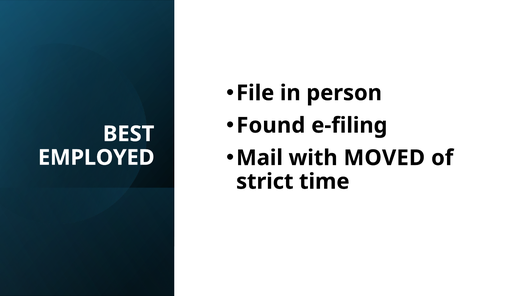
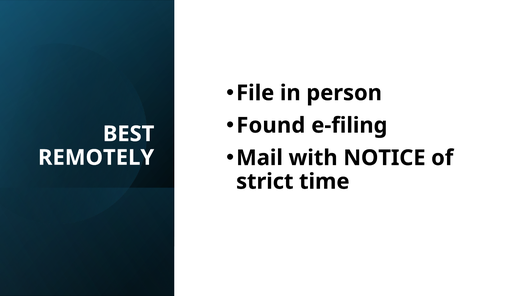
MOVED: MOVED -> NOTICE (384, 158)
EMPLOYED: EMPLOYED -> REMOTELY (96, 158)
